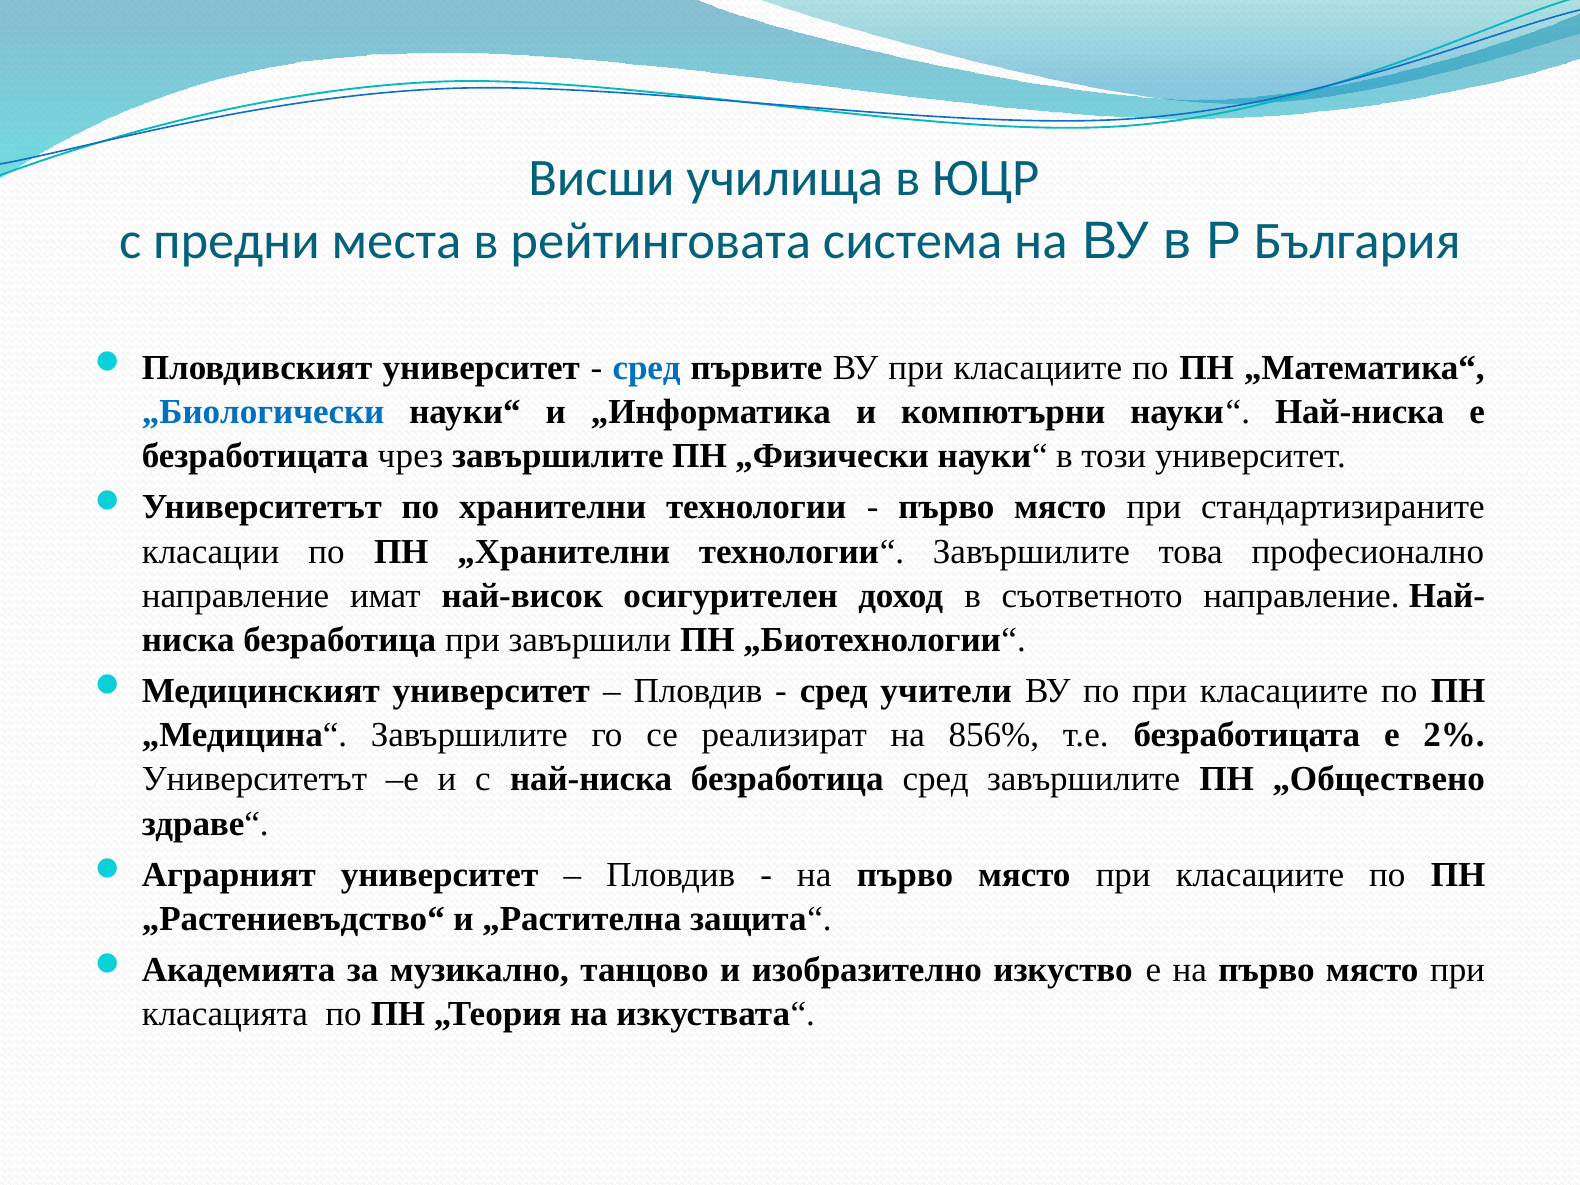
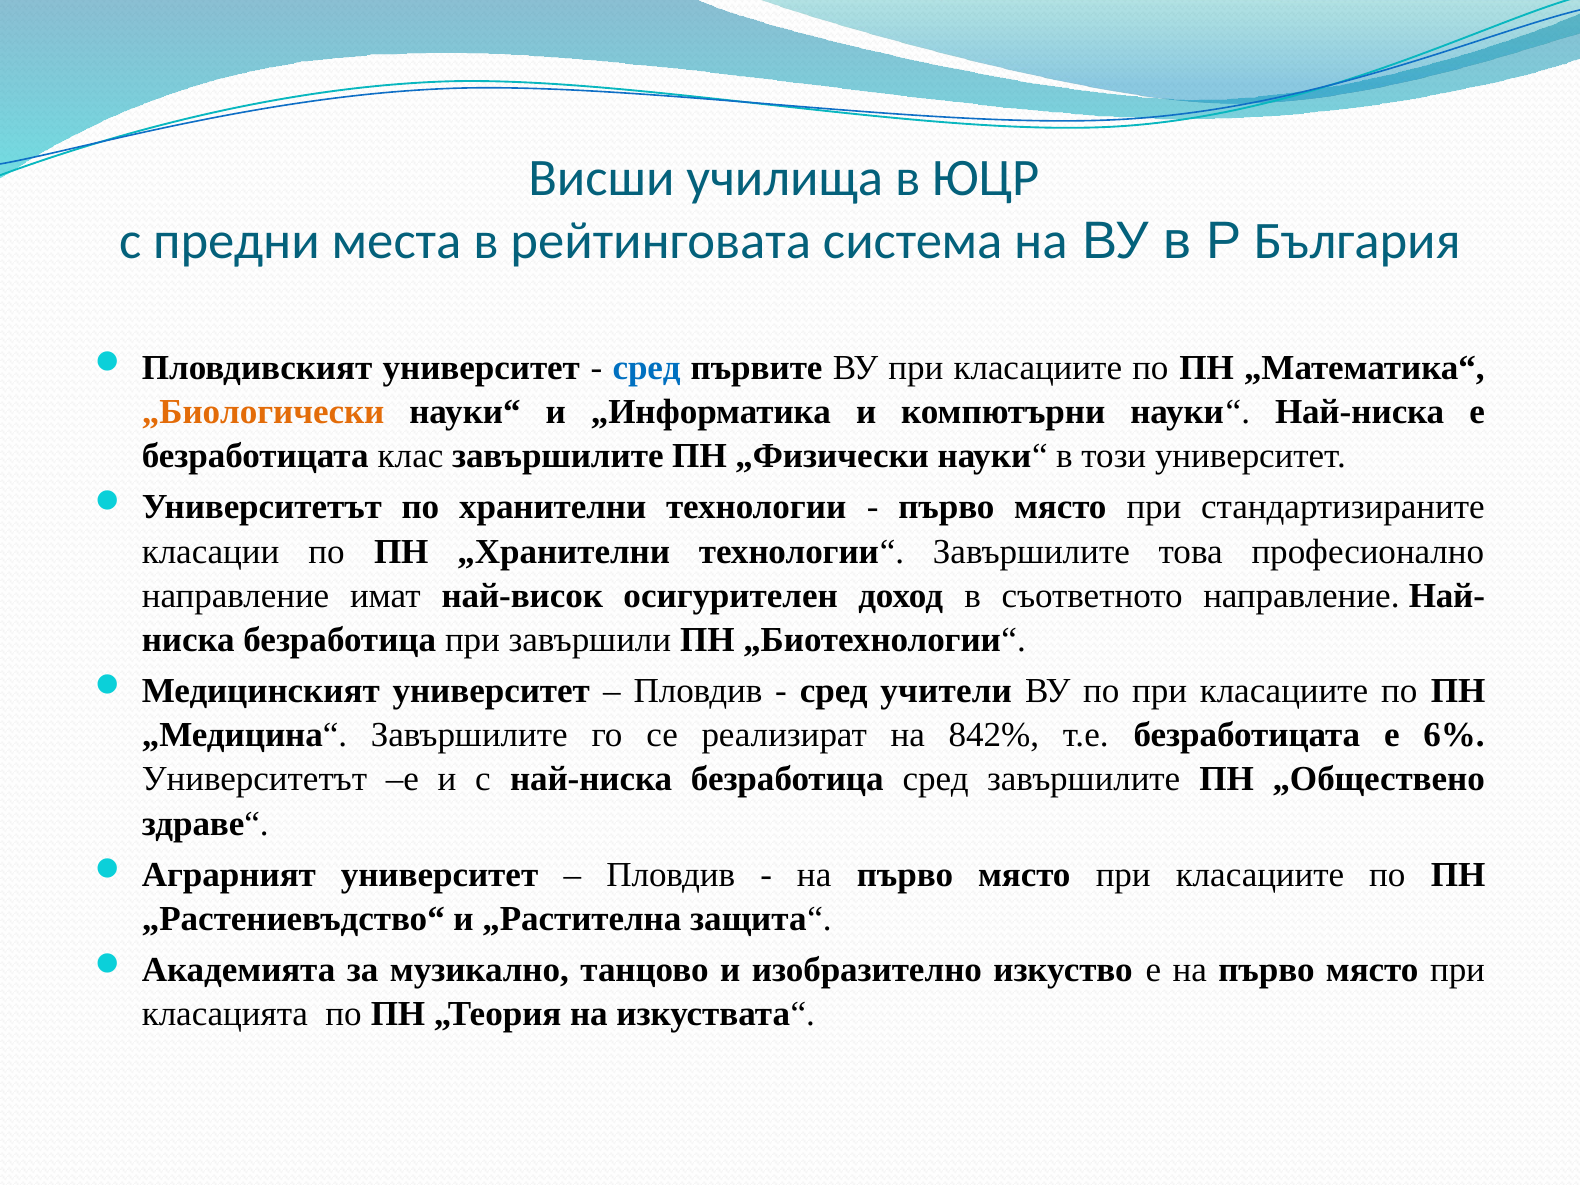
„Биологически colour: blue -> orange (263, 412)
чрез: чрез -> клас (411, 456)
856%: 856% -> 842% (994, 735)
2%: 2% -> 6% (1454, 735)
